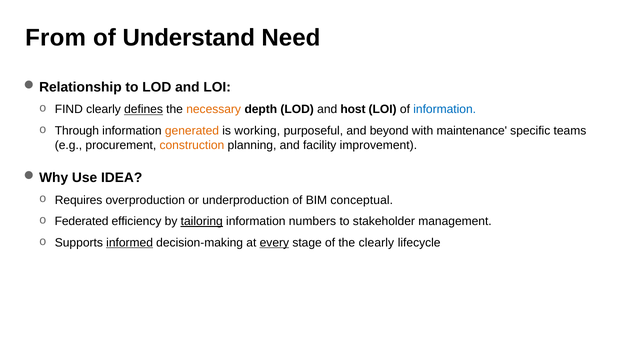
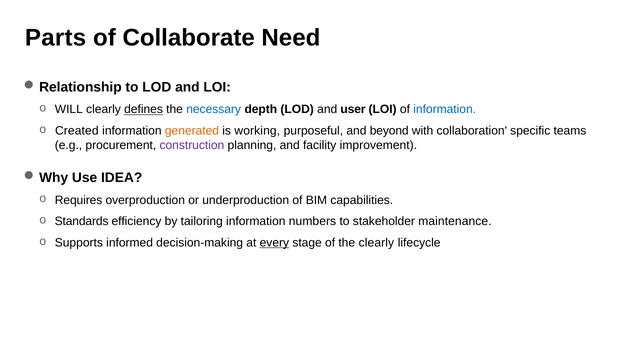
From: From -> Parts (56, 38)
Understand: Understand -> Collaborate (189, 38)
FIND: FIND -> WILL (69, 110)
necessary colour: orange -> blue (214, 110)
host: host -> user (353, 110)
Through: Through -> Created (77, 131)
maintenance: maintenance -> collaboration (472, 131)
construction colour: orange -> purple (192, 145)
conceptual: conceptual -> capabilities (362, 200)
Federated: Federated -> Standards (82, 222)
tailoring underline: present -> none (202, 222)
management: management -> maintenance (455, 222)
informed underline: present -> none (130, 243)
